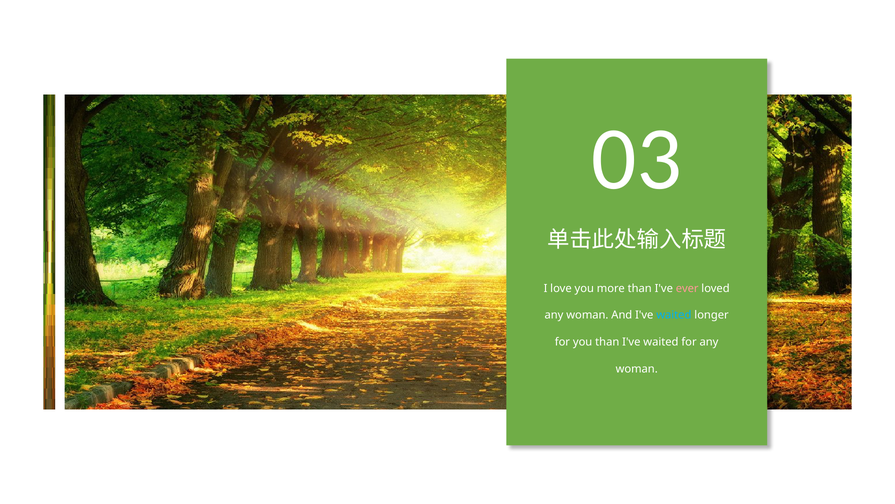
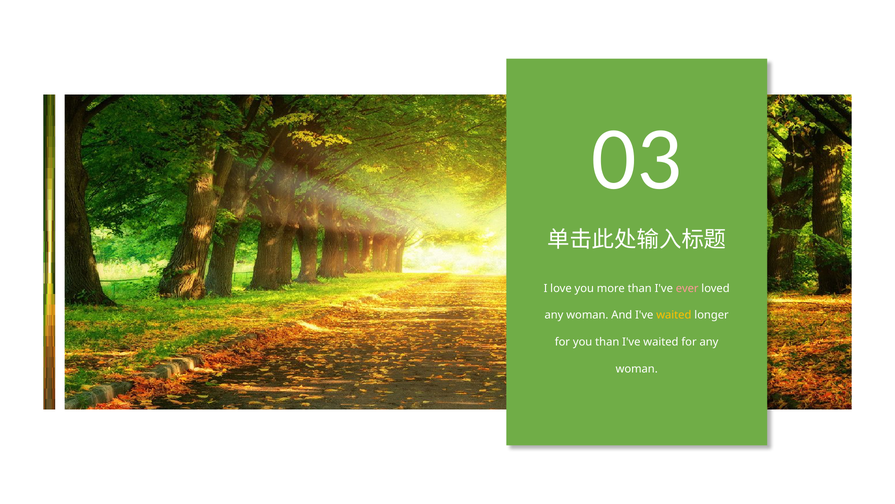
waited colour: light blue -> yellow (674, 315)
